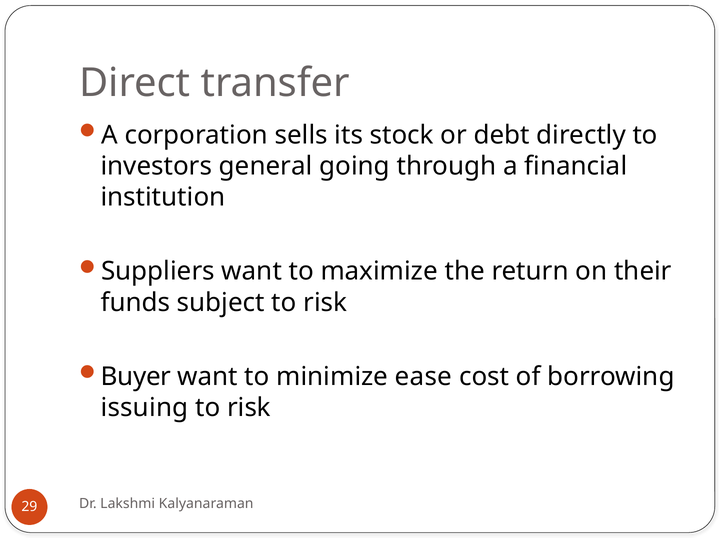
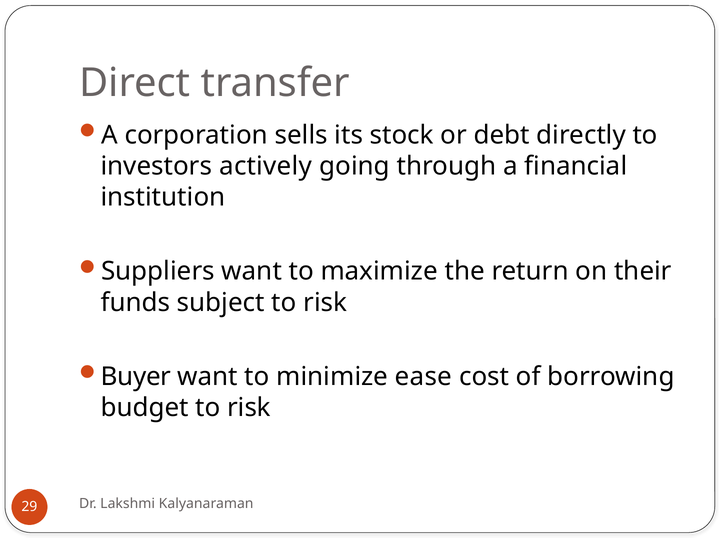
general: general -> actively (266, 166)
issuing: issuing -> budget (145, 408)
